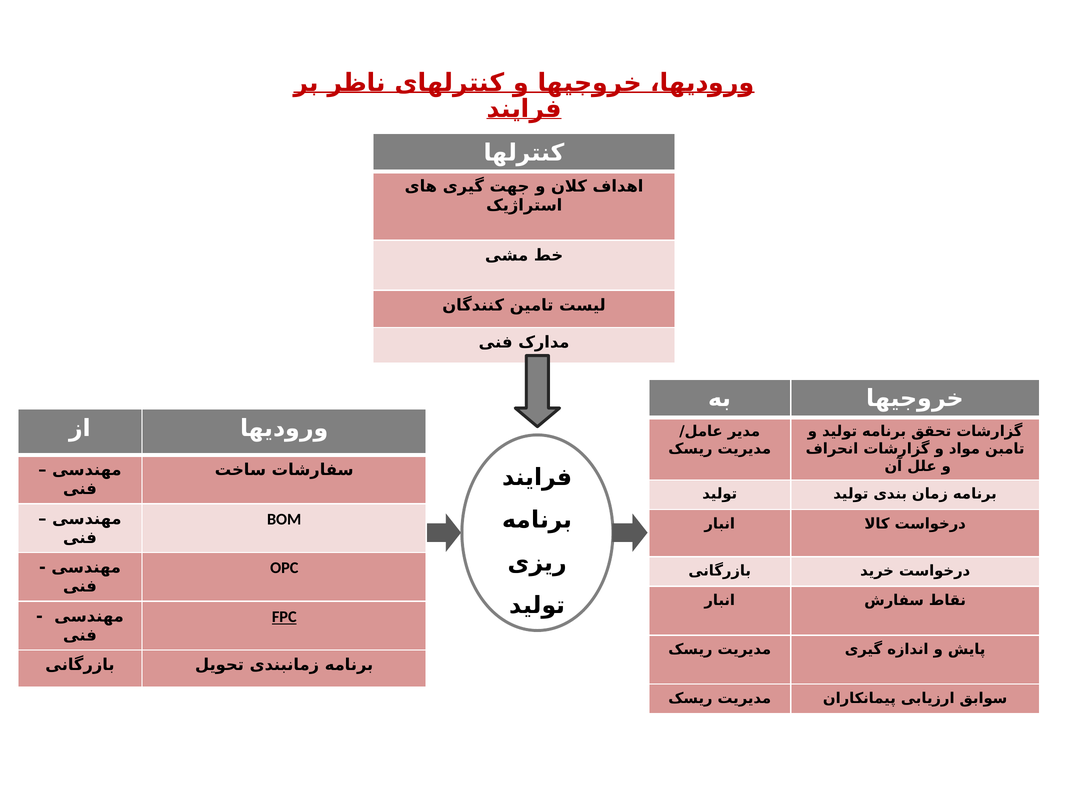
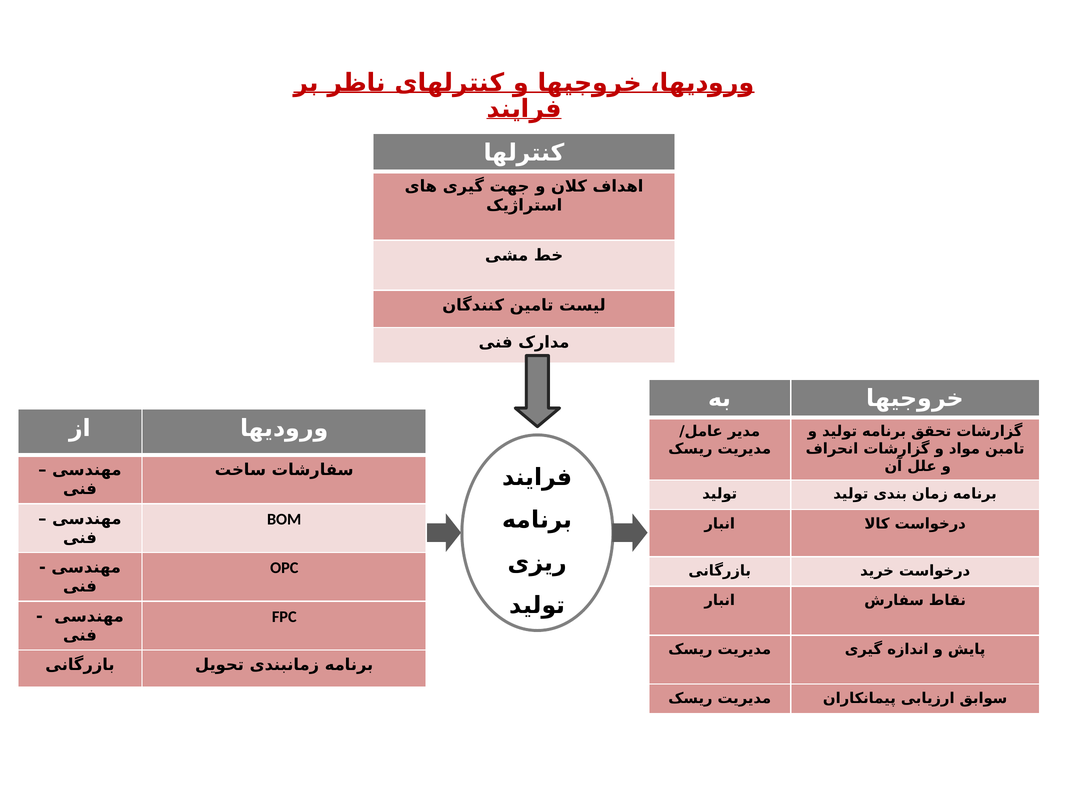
FPC underline: present -> none (284, 616)
